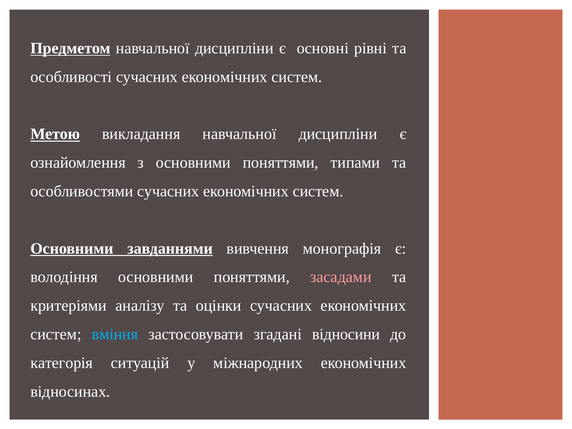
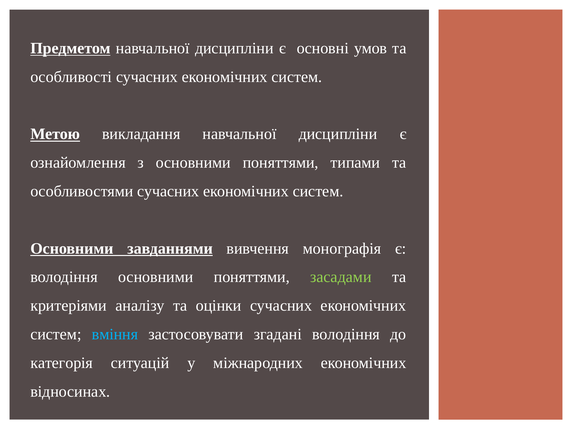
рівні: рівні -> умов (371, 48)
засадами colour: pink -> light green (341, 277)
згадані відносини: відносини -> володіння (346, 334)
